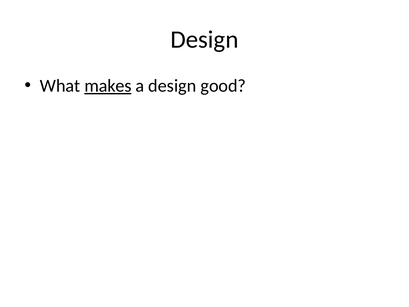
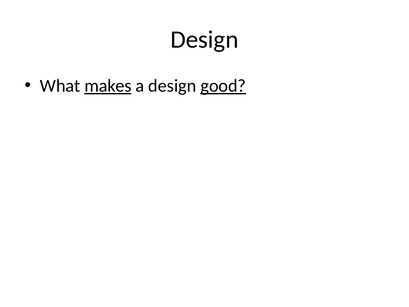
good underline: none -> present (223, 86)
